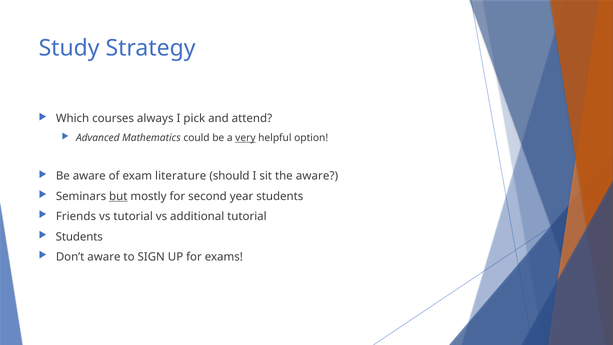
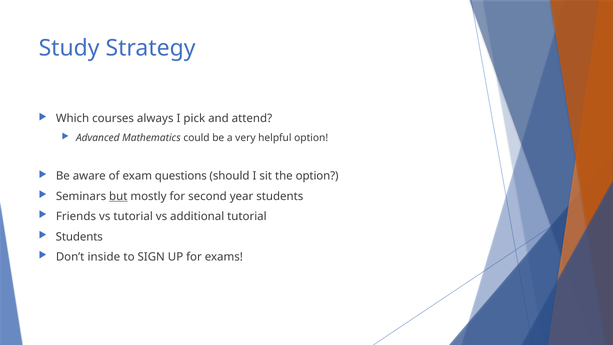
very underline: present -> none (245, 138)
literature: literature -> questions (181, 176)
the aware: aware -> option (317, 176)
Don’t aware: aware -> inside (104, 257)
